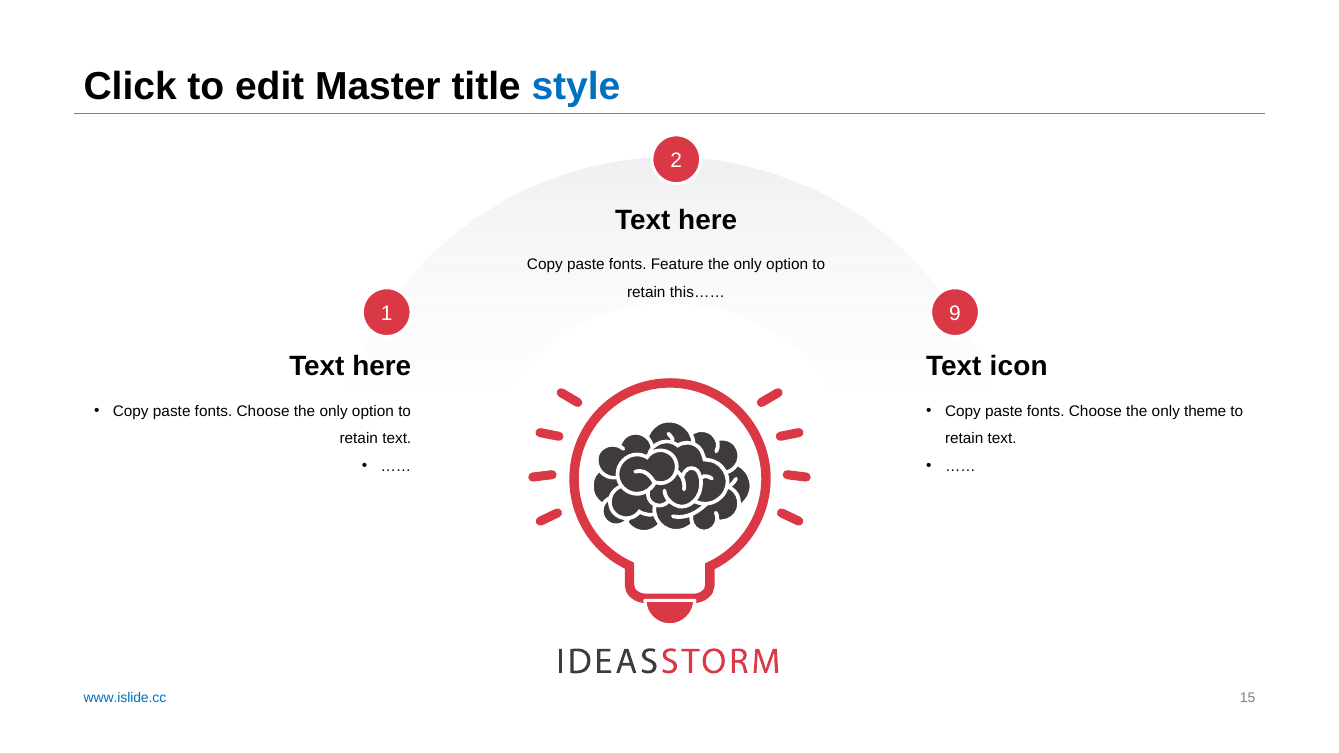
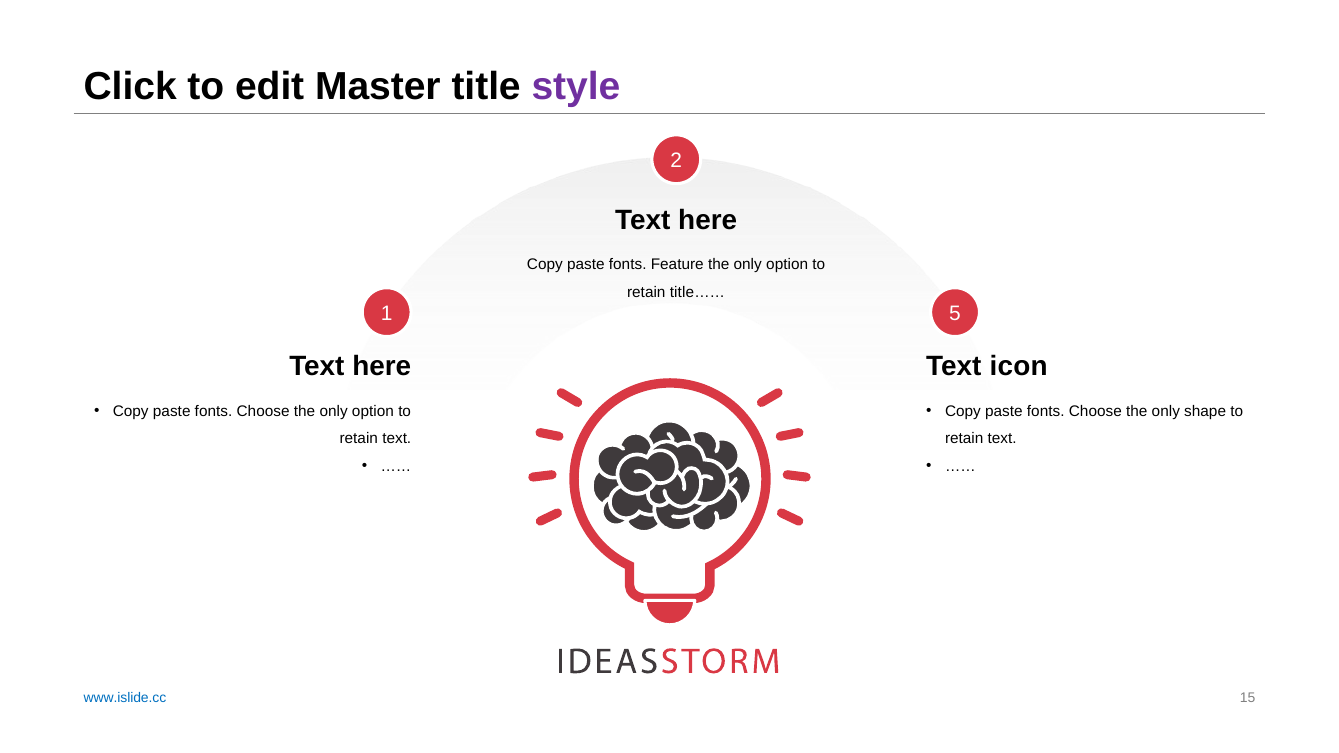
style colour: blue -> purple (576, 87)
this……: this…… -> title…… (697, 293)
9: 9 -> 5 (955, 314)
theme: theme -> shape (1205, 411)
